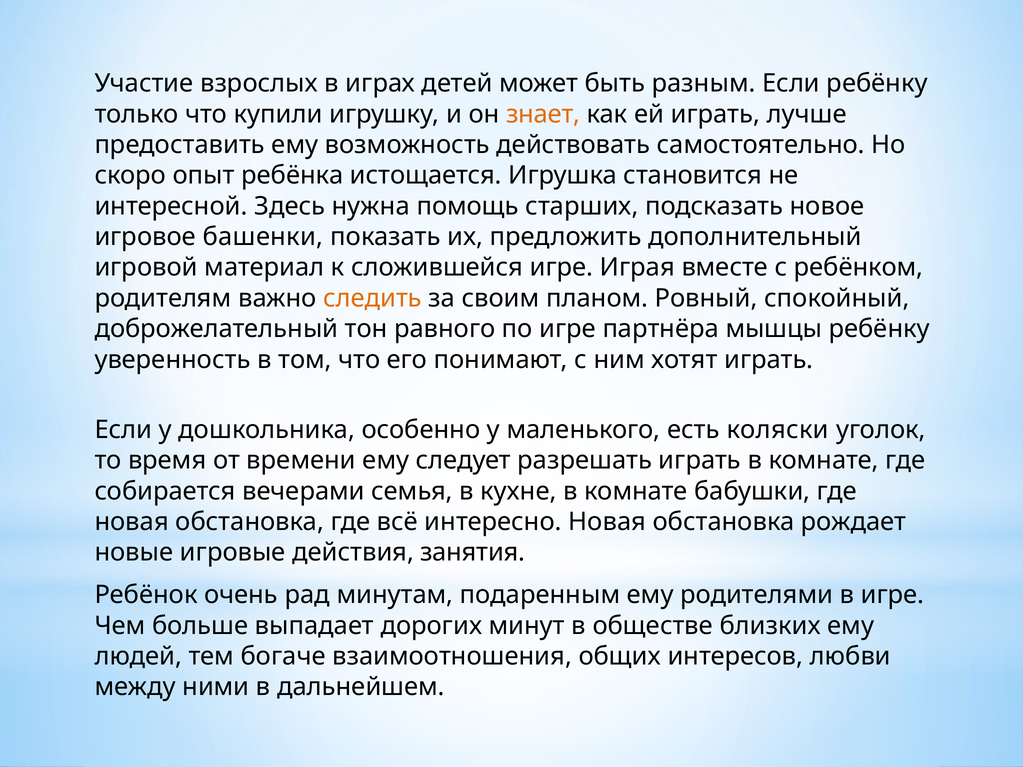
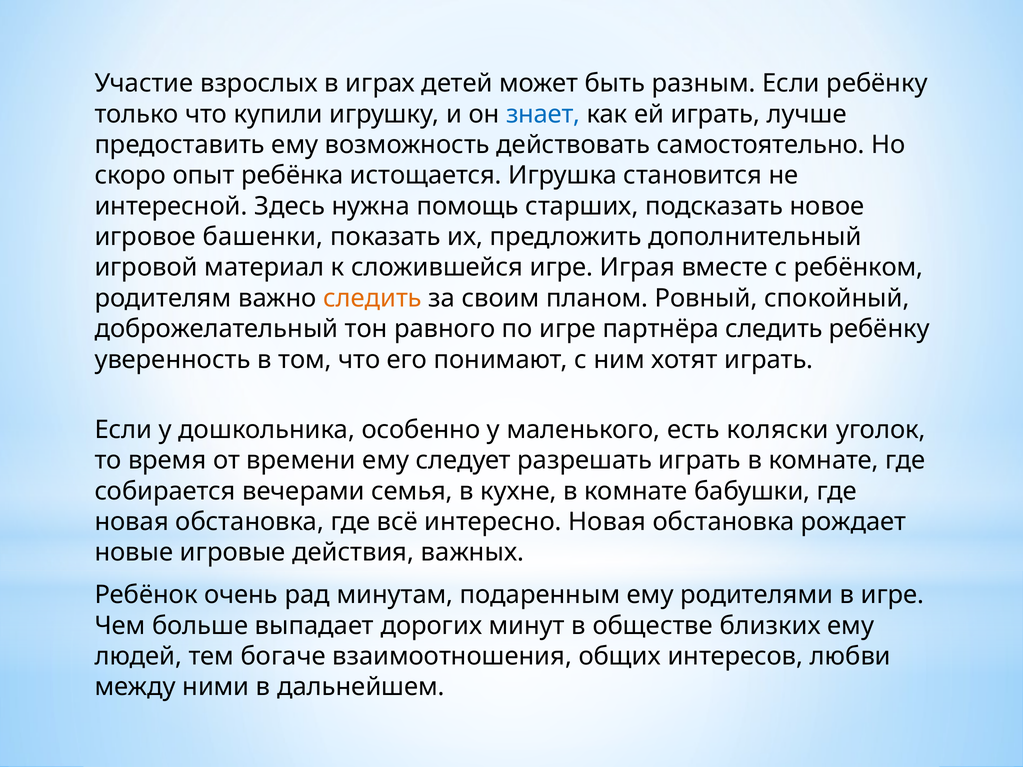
знает colour: orange -> blue (543, 114)
партнёра мышцы: мышцы -> следить (774, 329)
занятия: занятия -> важных (472, 553)
